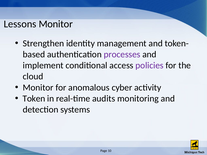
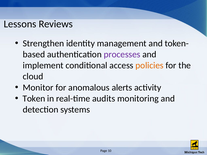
Lessons Monitor: Monitor -> Reviews (56, 24)
policies colour: purple -> orange (150, 66)
cyber: cyber -> alerts (122, 88)
